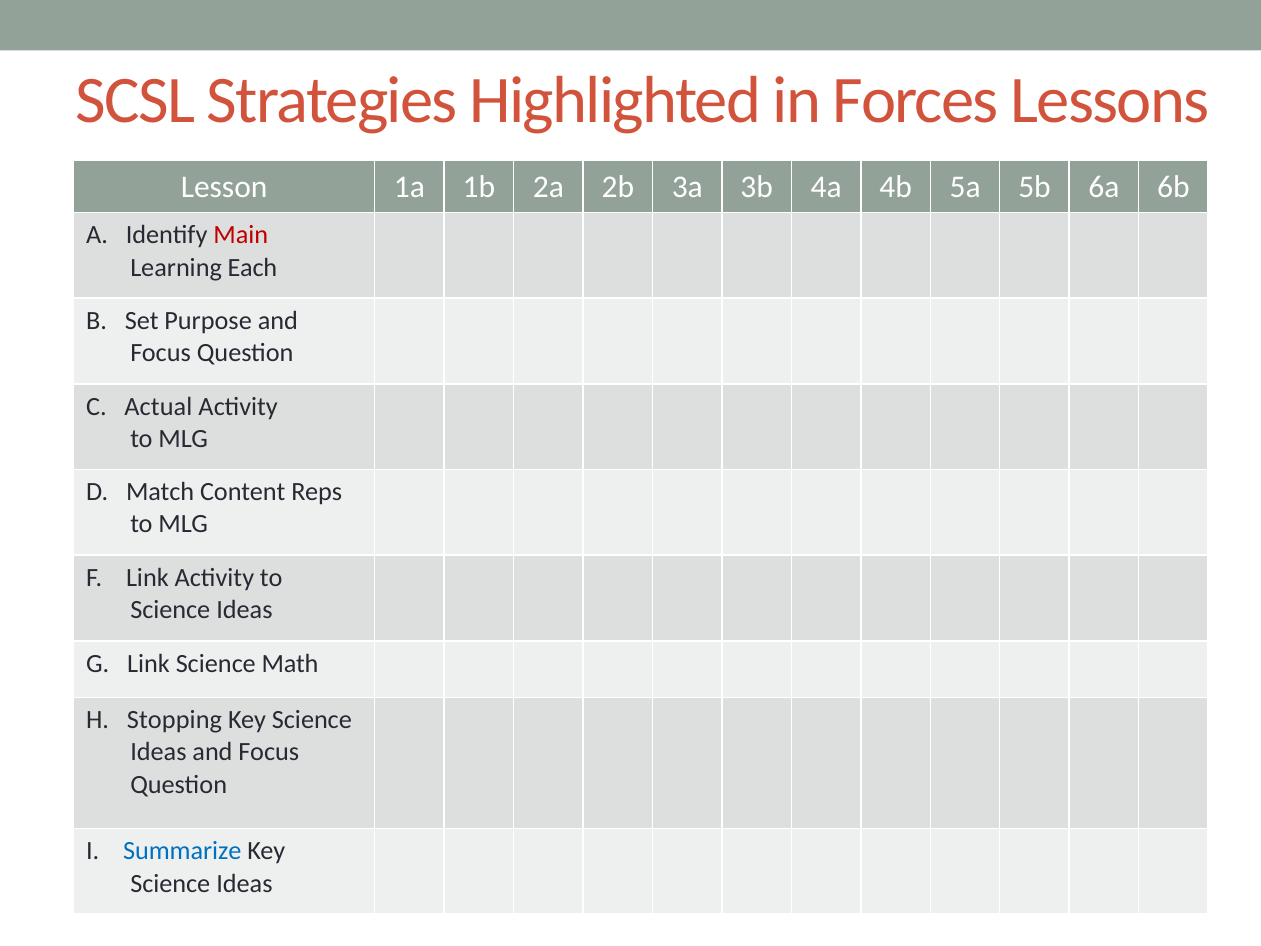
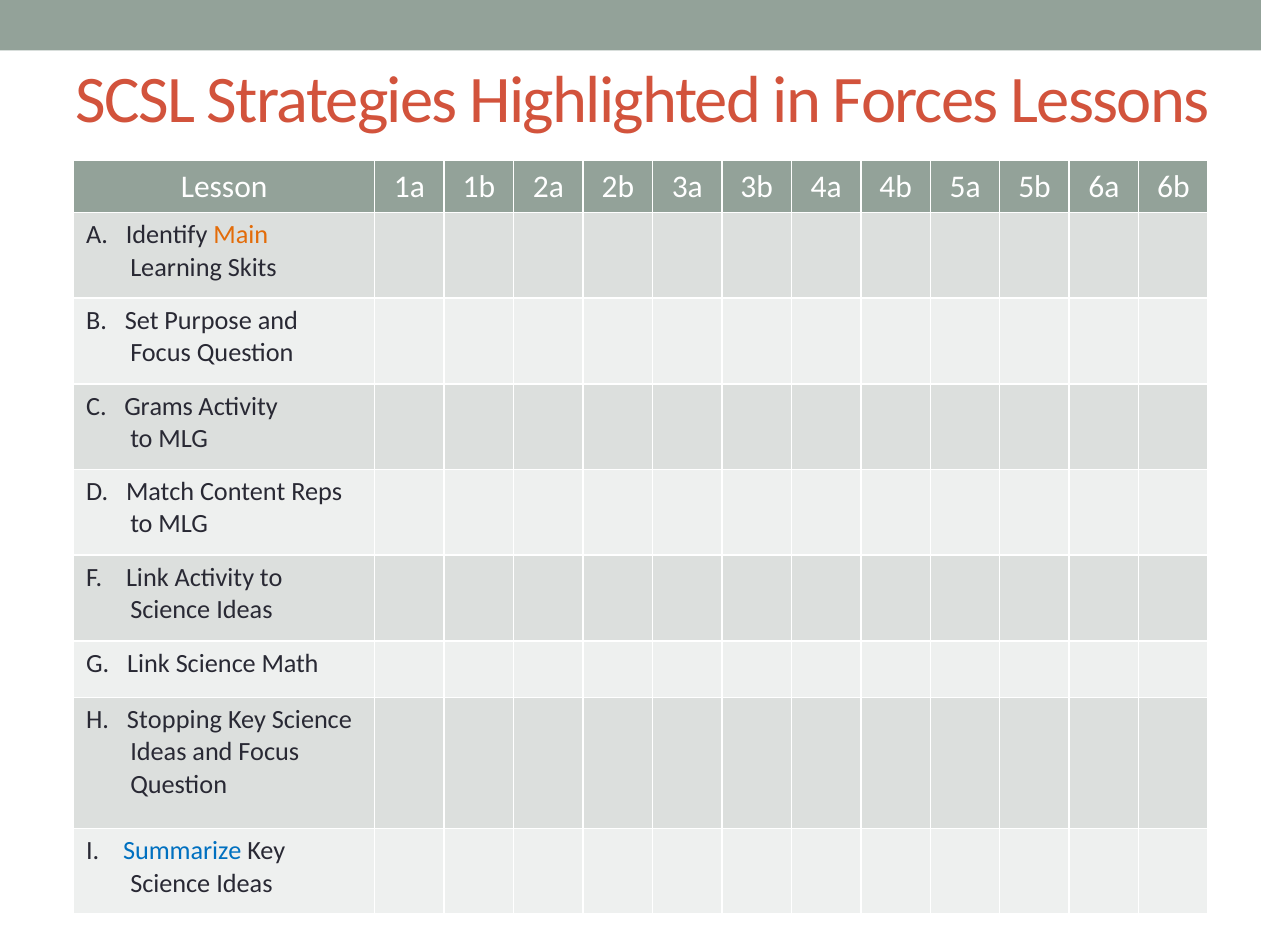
Main colour: red -> orange (241, 235)
Each: Each -> Skits (252, 267)
Actual: Actual -> Grams (159, 406)
